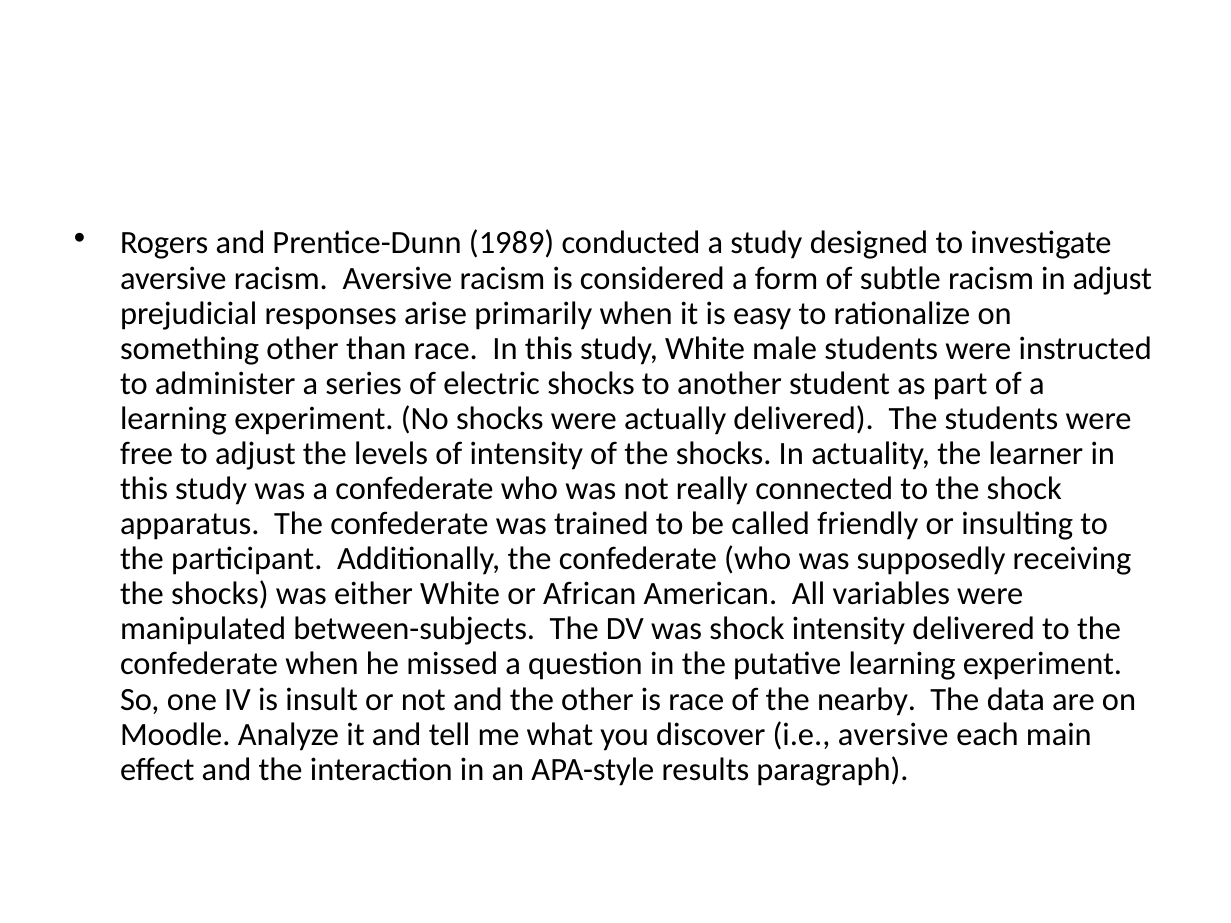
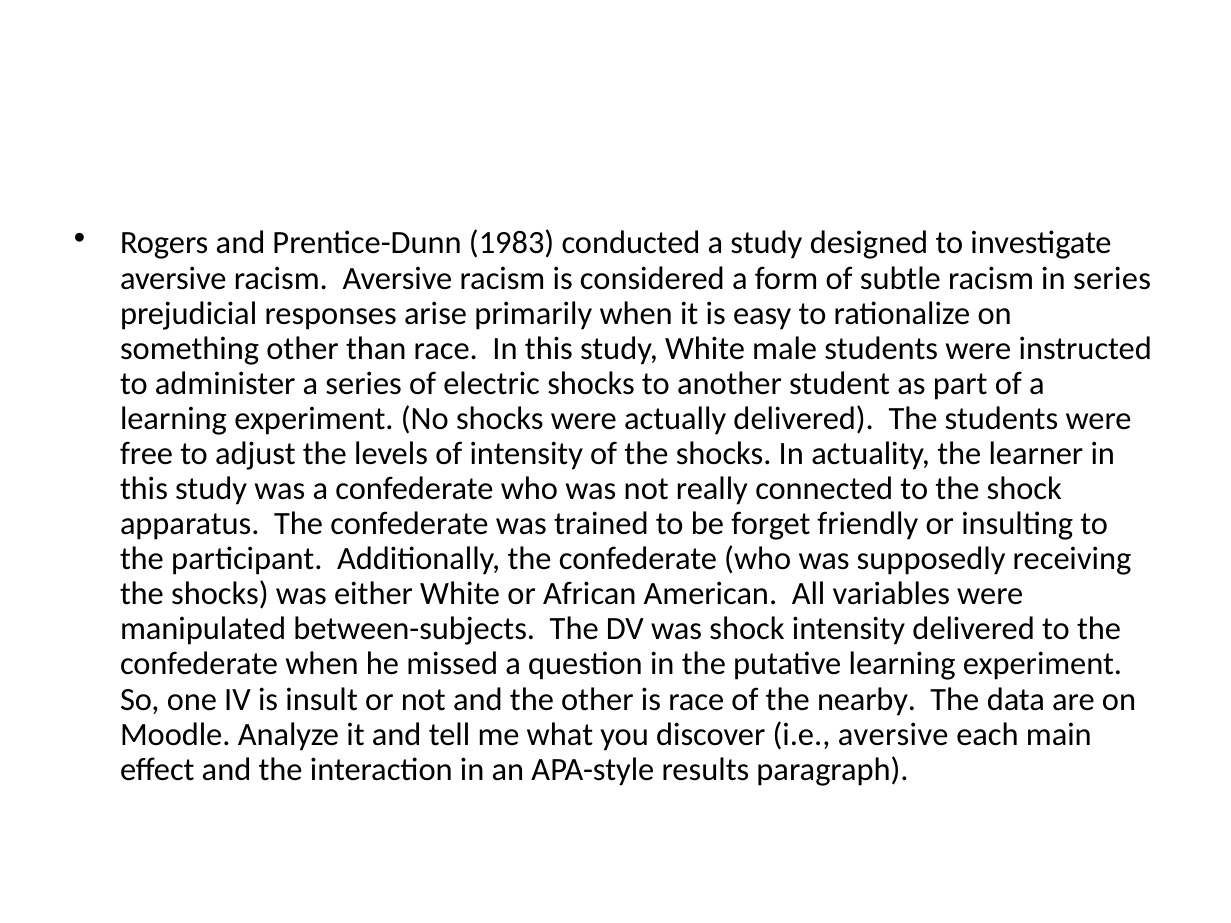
1989: 1989 -> 1983 (512, 243)
in adjust: adjust -> series (1112, 278)
called: called -> forget (771, 524)
